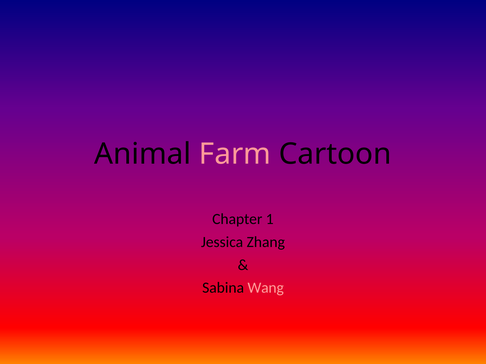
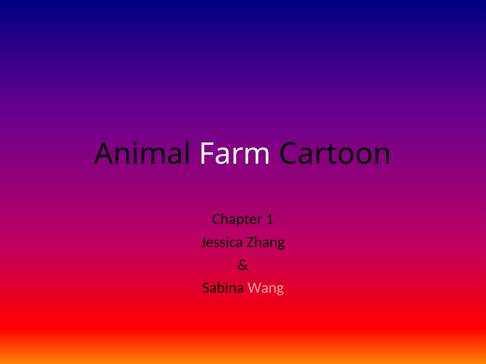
Farm colour: pink -> white (235, 154)
